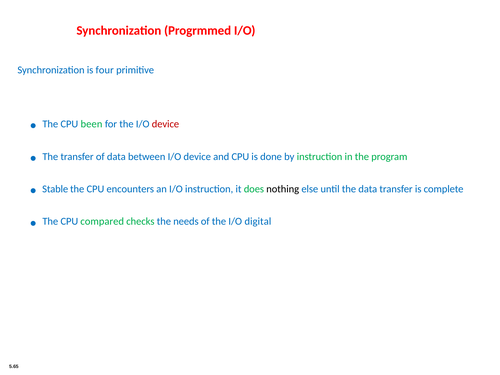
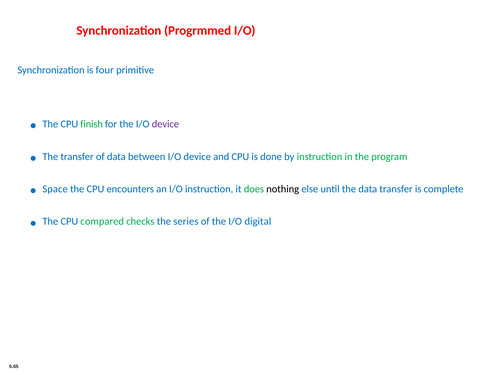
been: been -> finish (92, 124)
device colour: red -> purple (165, 124)
Stable: Stable -> Space (55, 189)
needs: needs -> series (186, 222)
